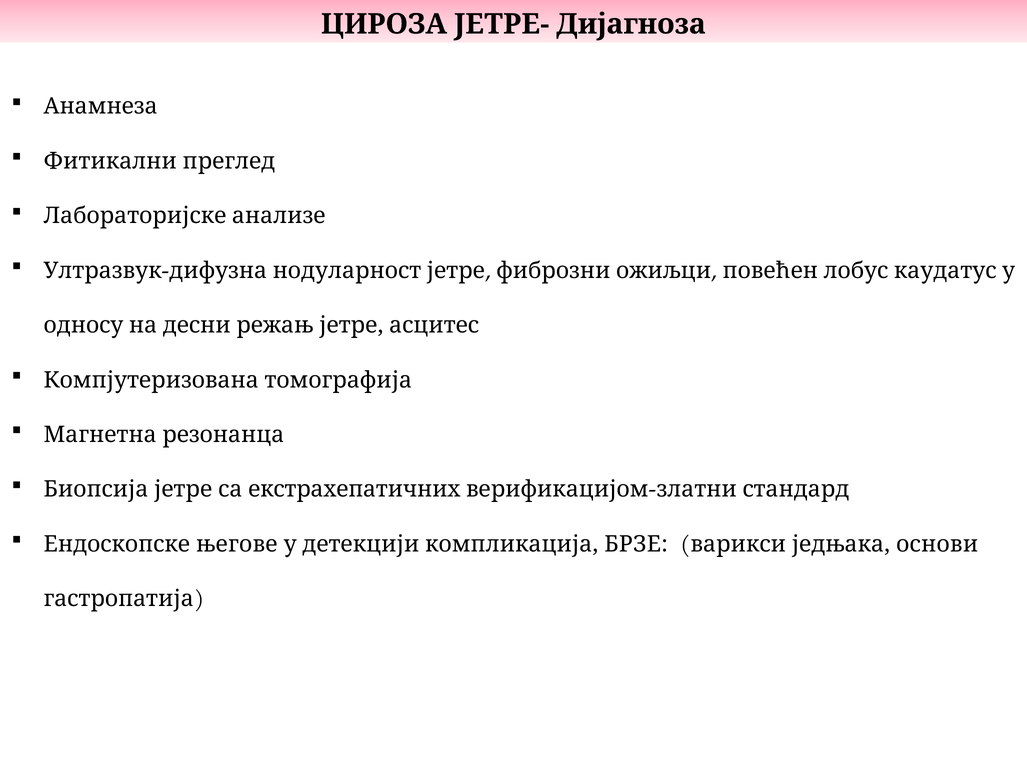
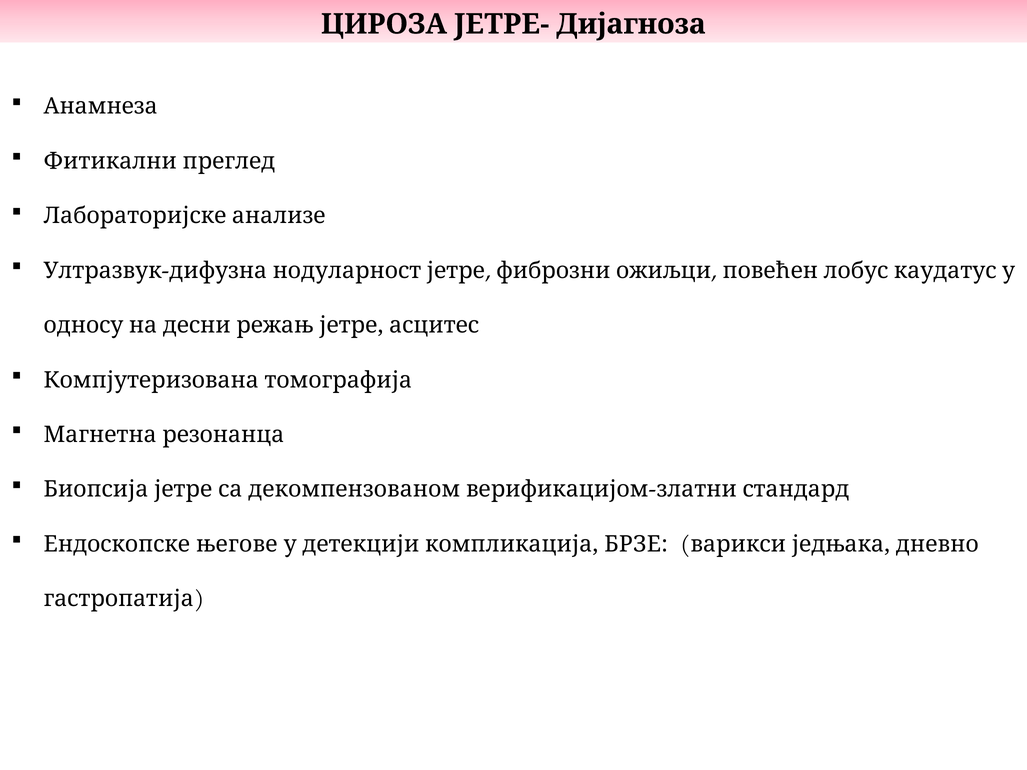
екстрахепатичних: екстрахепатичних -> декомпензованом (354, 490)
основи: основи -> дневно (937, 544)
